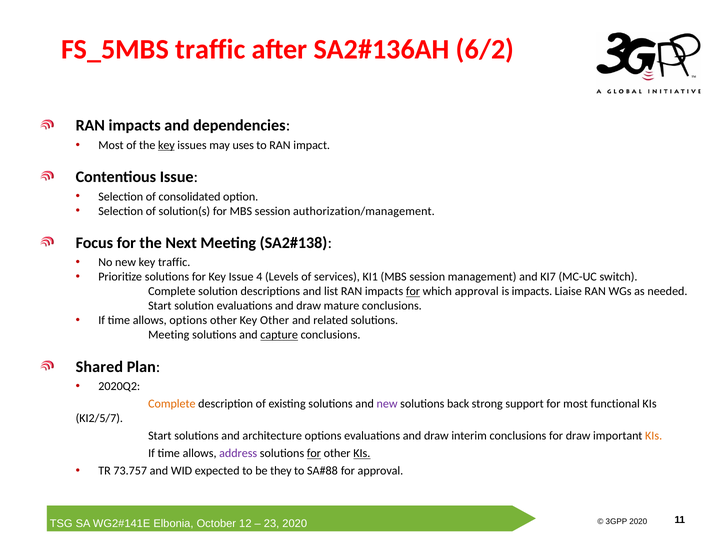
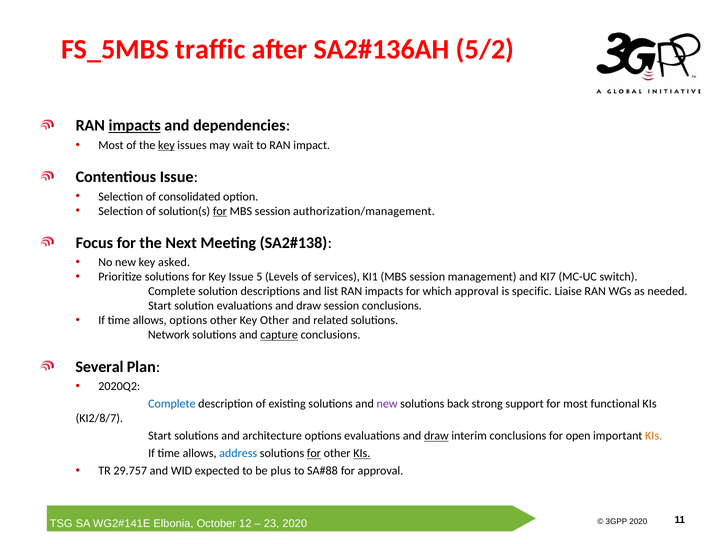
6/2: 6/2 -> 5/2 (485, 50)
impacts underline: none -> present (135, 125)
uses: uses -> wait (243, 145)
for underline: none -> present (220, 211)
key traffic: traffic -> asked (174, 262)
4: 4 -> 5 (259, 277)
for underline: present -> none (413, 291)
is impacts: impacts -> specific (532, 291)
draw mature: mature -> session (341, 306)
Meeting: Meeting -> Network (169, 335)
Shared: Shared -> Several (99, 367)
Complete colour: orange -> blue (172, 404)
KI2/5/7: KI2/5/7 -> KI2/8/7 (99, 418)
draw underline: none -> present (436, 436)
for draw: draw -> open (578, 436)
address colour: purple -> blue (238, 453)
73.757: 73.757 -> 29.757 (130, 471)
they: they -> plus (281, 471)
